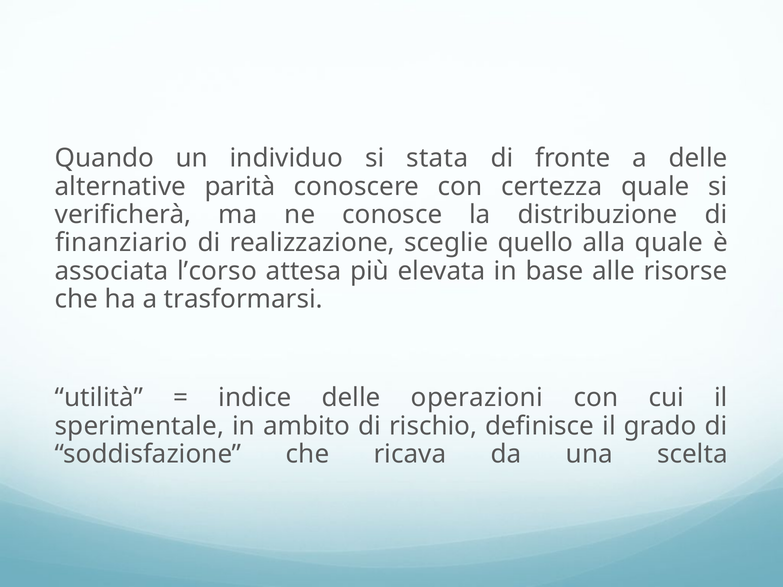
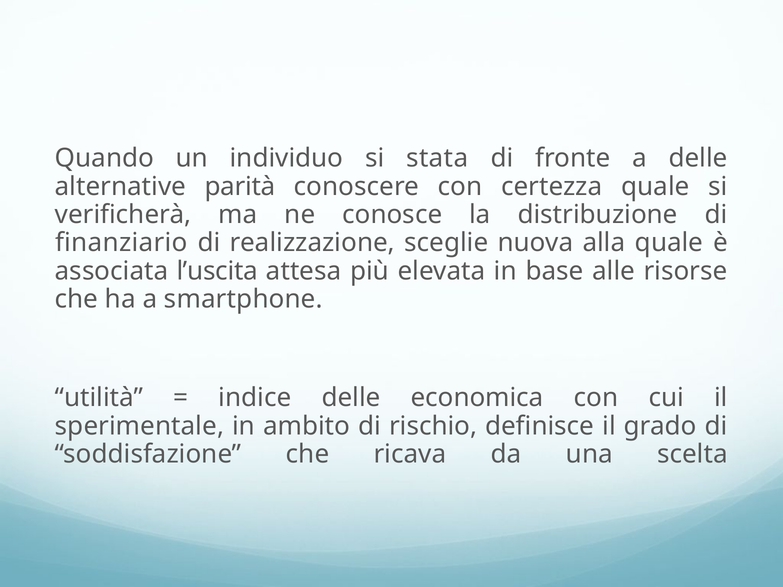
quello: quello -> nuova (536, 243)
l’corso: l’corso -> l’uscita (217, 271)
trasformarsi: trasformarsi -> smartphone (243, 299)
operazioni: operazioni -> economica (477, 398)
